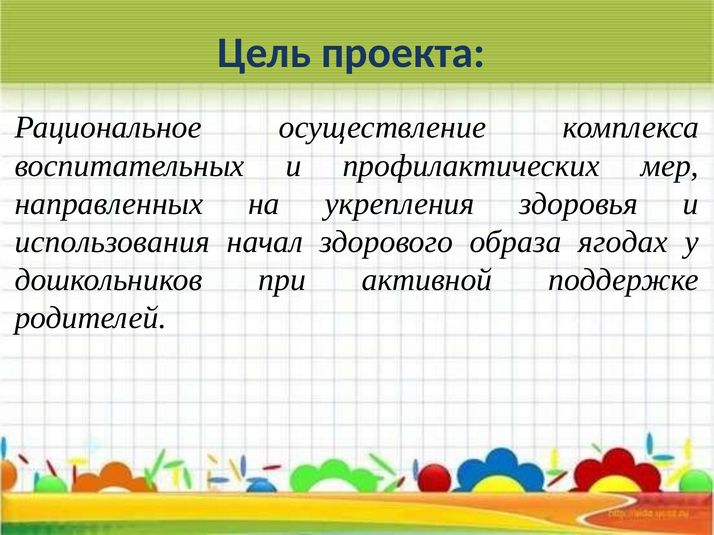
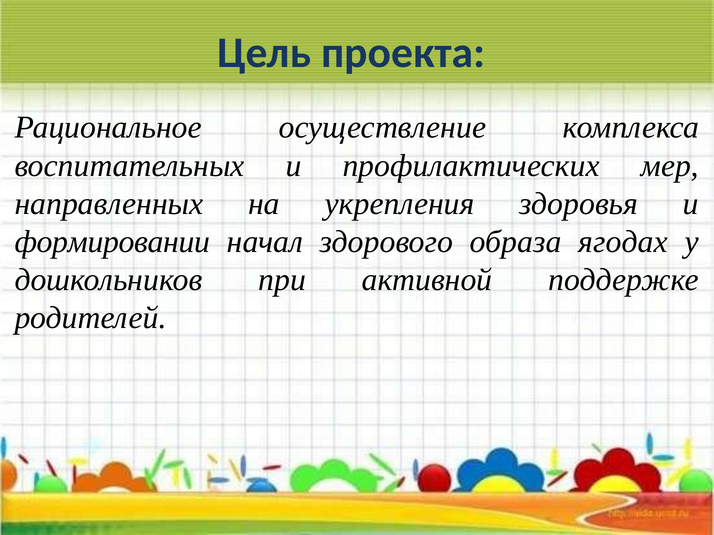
использования: использования -> формировании (112, 242)
